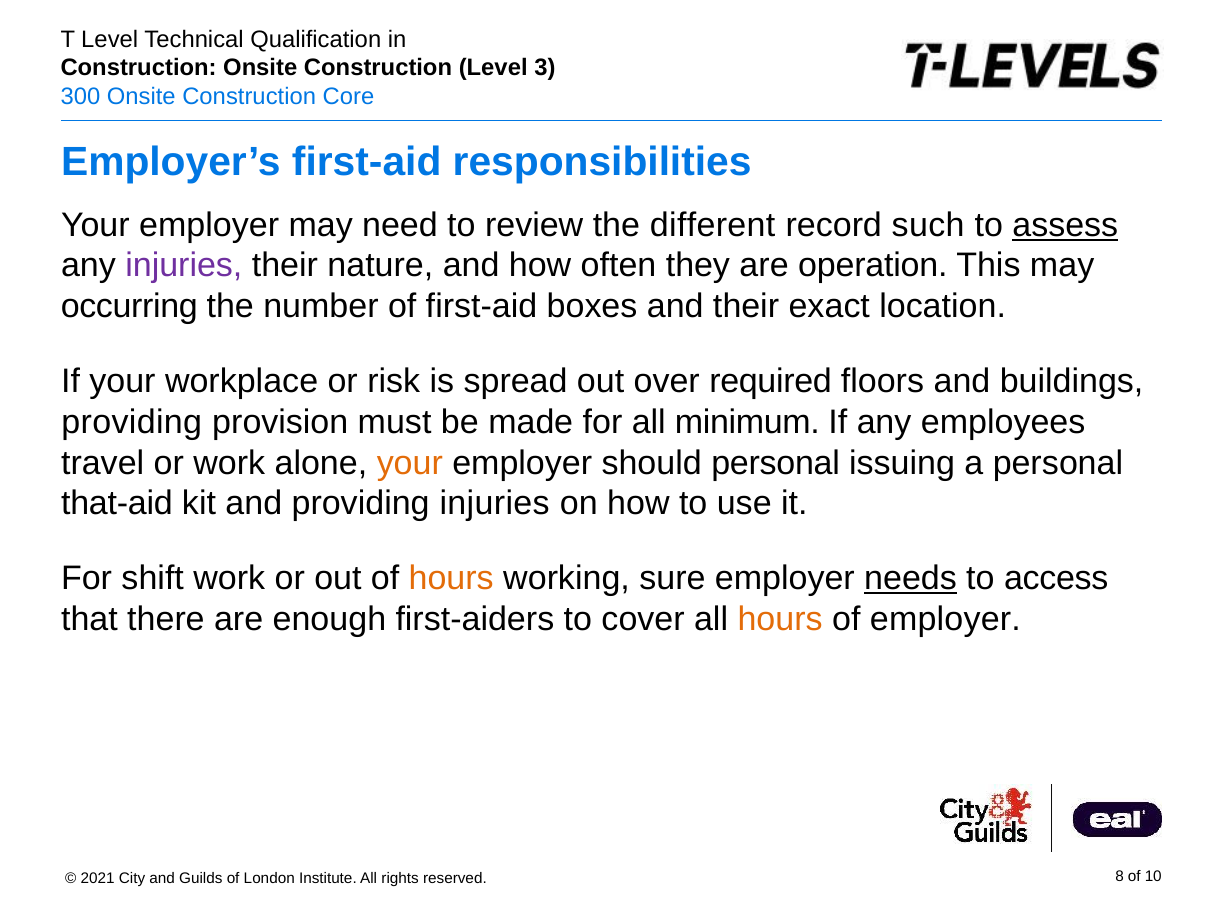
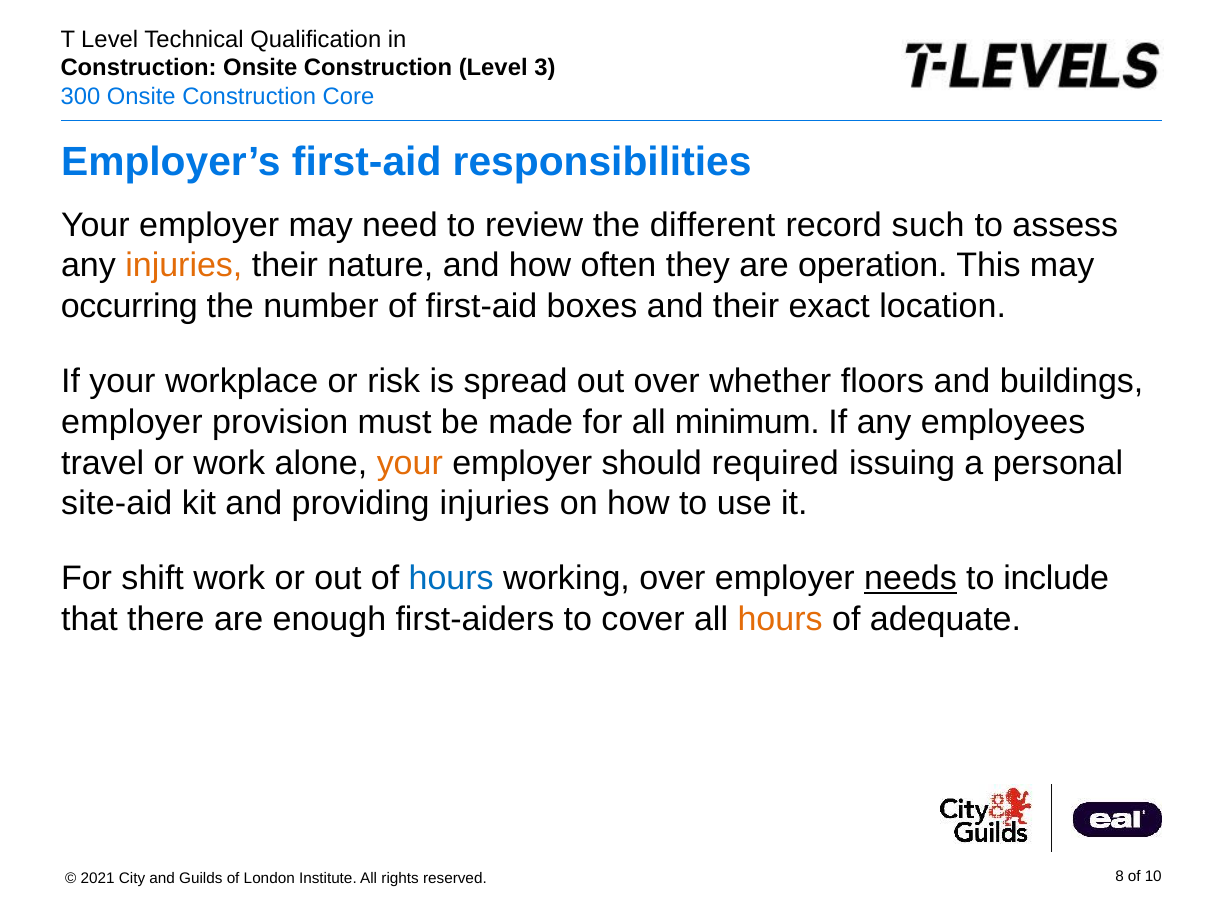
assess underline: present -> none (1065, 225)
injuries colour: purple -> orange (184, 266)
required: required -> whether (770, 381)
providing: providing -> employer (132, 422)
should personal: personal -> required (775, 463)
that-aid: that-aid -> site-aid (117, 504)
hours colour: orange -> blue (451, 578)
working sure: sure -> over (672, 578)
access: access -> include (1056, 578)
of employer: employer -> adequate (945, 619)
